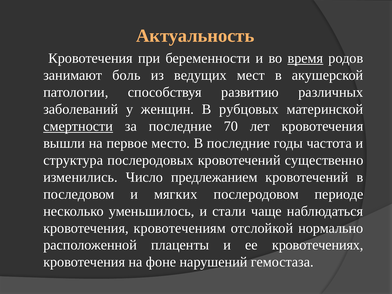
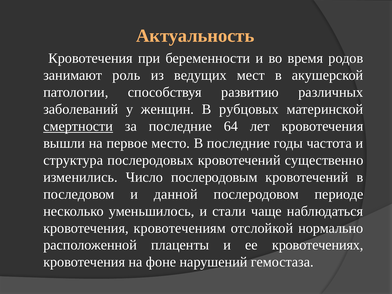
время underline: present -> none (305, 58)
боль: боль -> роль (126, 75)
70: 70 -> 64 (231, 126)
предлежанием: предлежанием -> послеродовым (214, 177)
мягких: мягких -> данной (176, 194)
